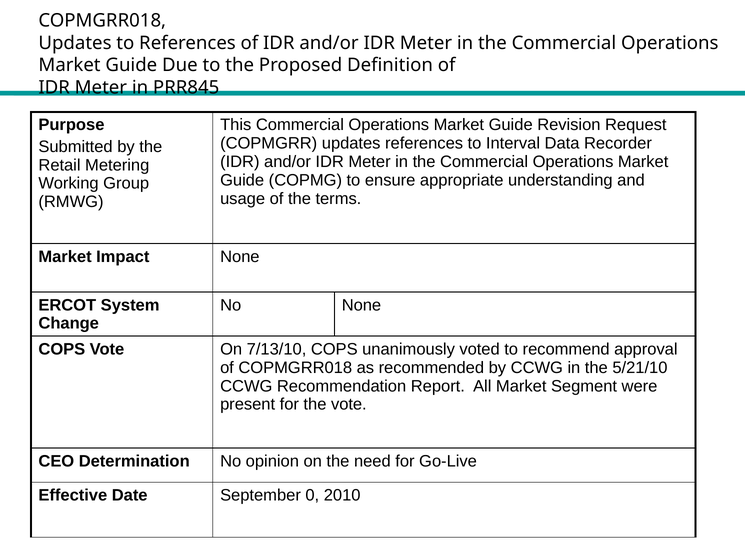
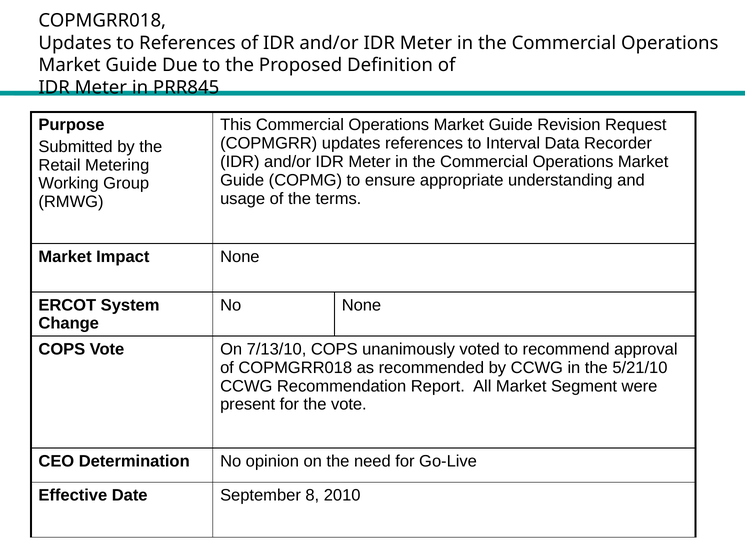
0: 0 -> 8 (312, 495)
